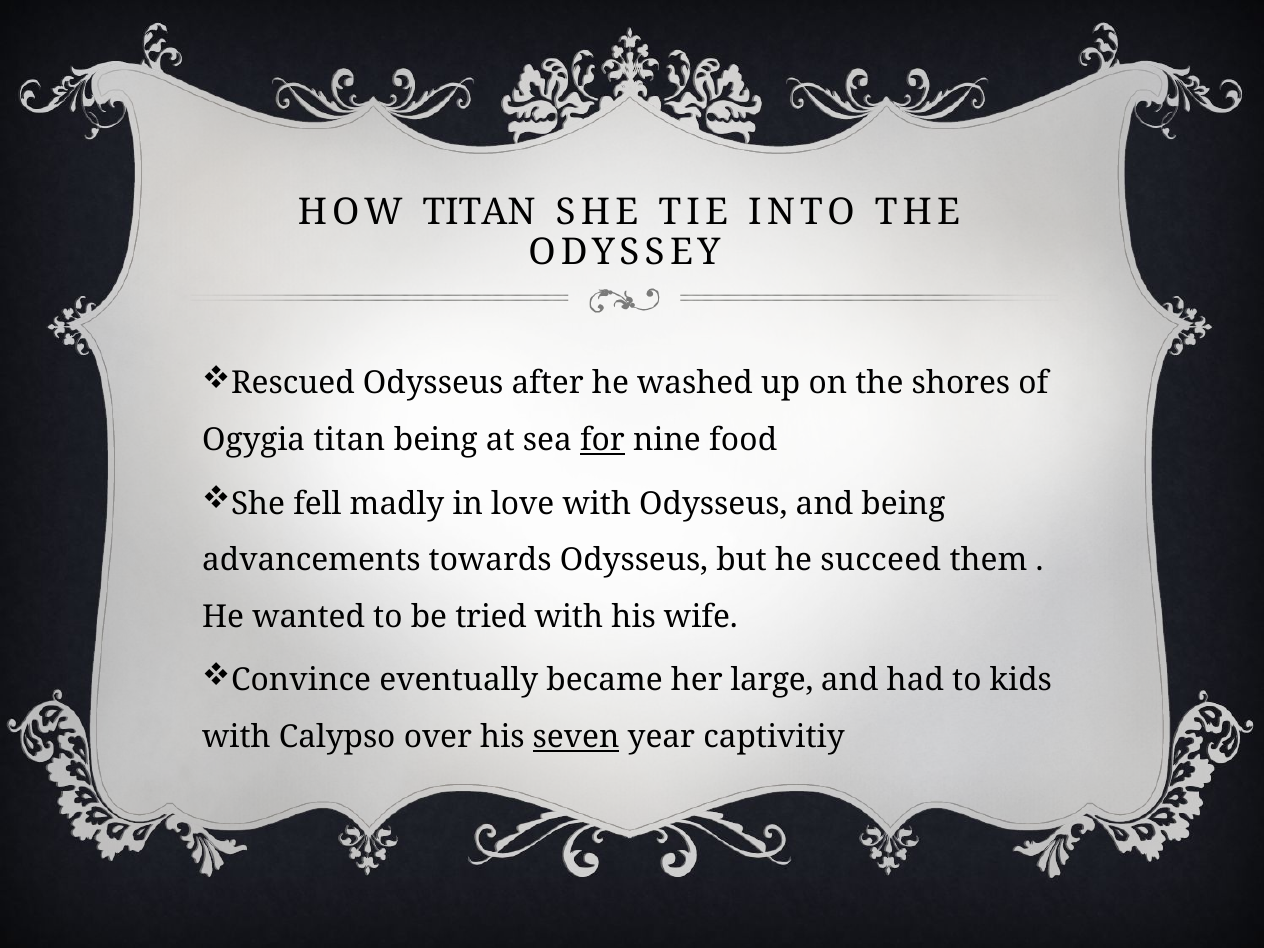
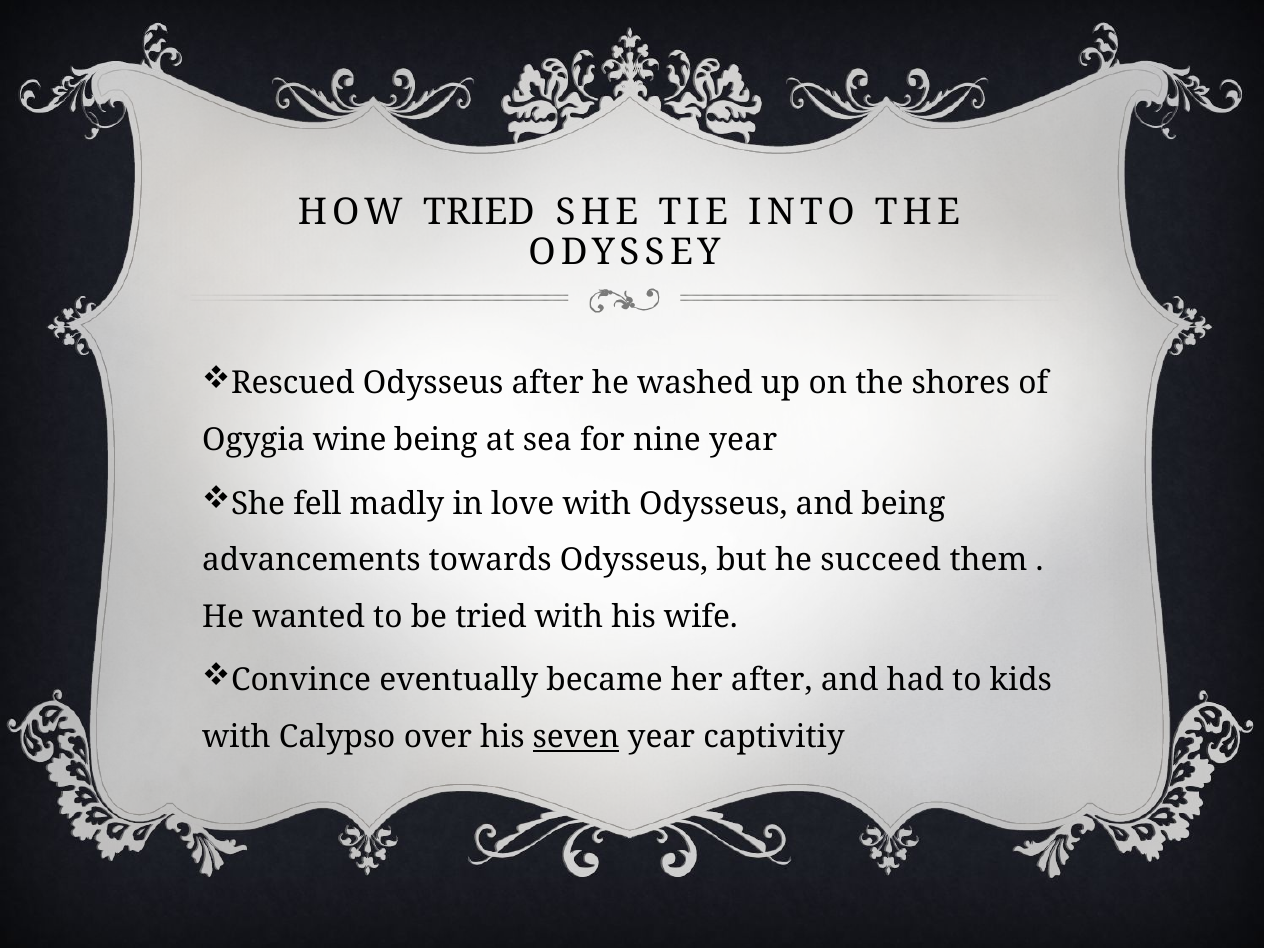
HOW TITAN: TITAN -> TRIED (479, 213)
Ogygia titan: titan -> wine (350, 440)
for underline: present -> none (602, 440)
nine food: food -> year (743, 440)
her large: large -> after (772, 681)
